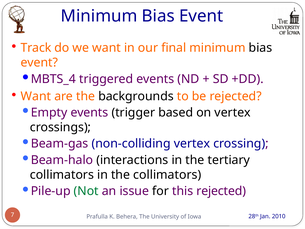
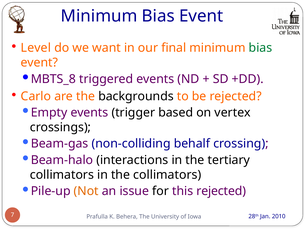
Track: Track -> Level (36, 48)
bias colour: black -> green (260, 48)
MBTS_4: MBTS_4 -> MBTS_8 (53, 79)
Want: Want -> Carlo (36, 96)
non-colliding vertex: vertex -> behalf (192, 144)
Not colour: green -> orange (86, 191)
